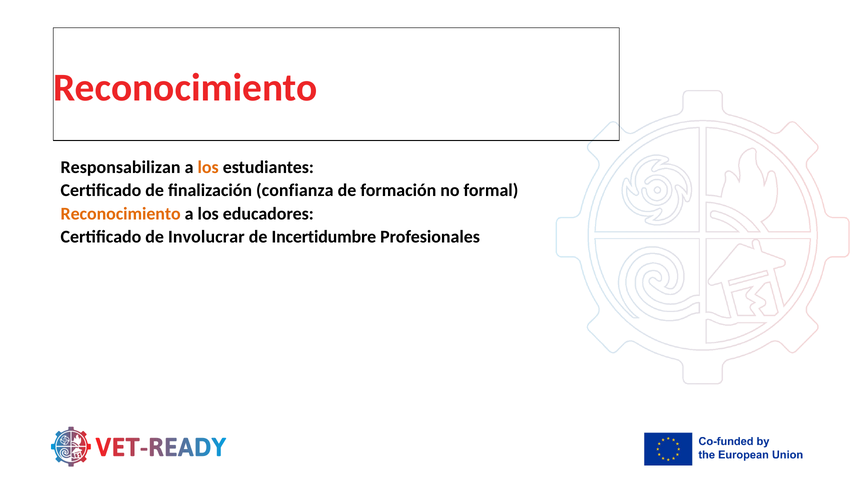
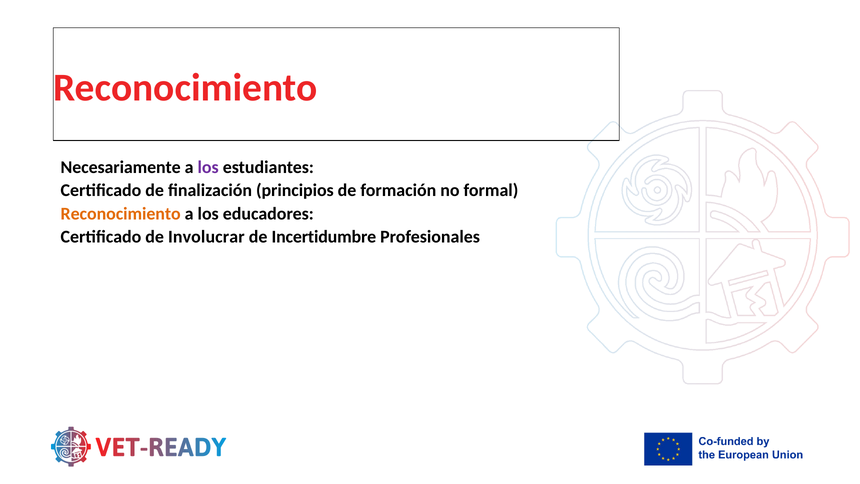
Responsabilizan: Responsabilizan -> Necesariamente (121, 167)
los colour: orange -> purple (208, 167)
confianza: confianza -> principios (295, 190)
